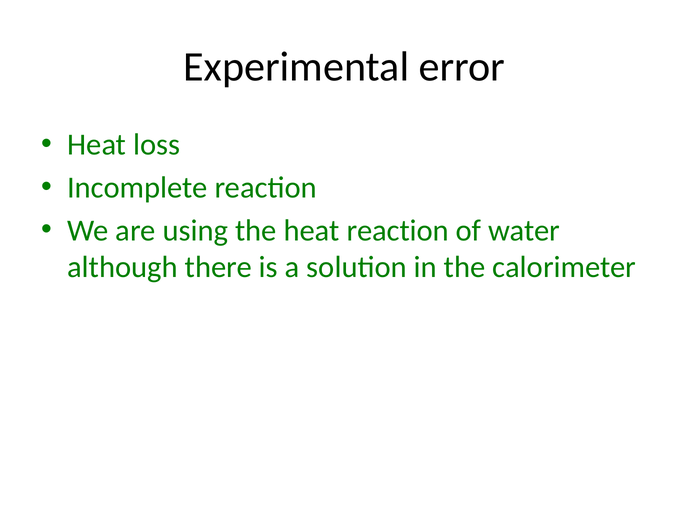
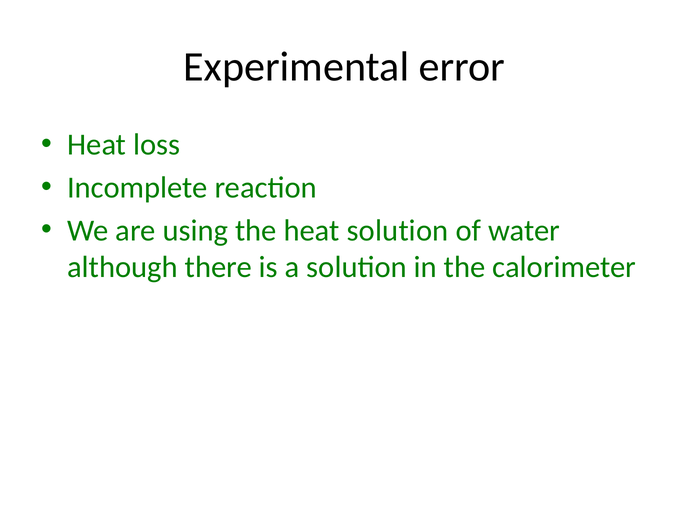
heat reaction: reaction -> solution (398, 230)
